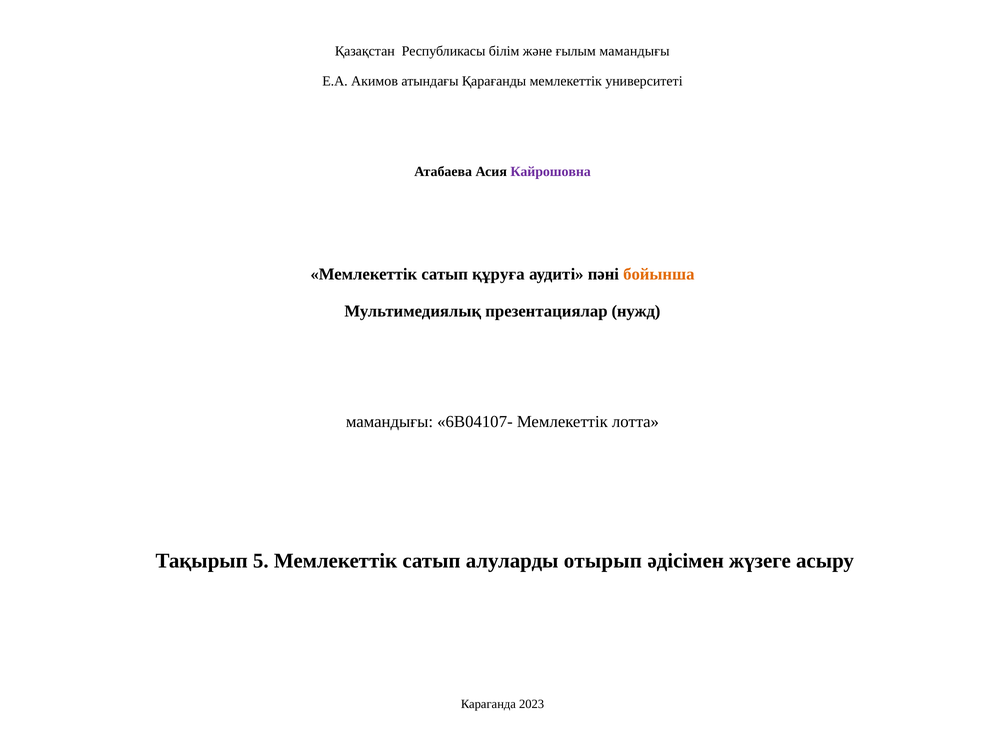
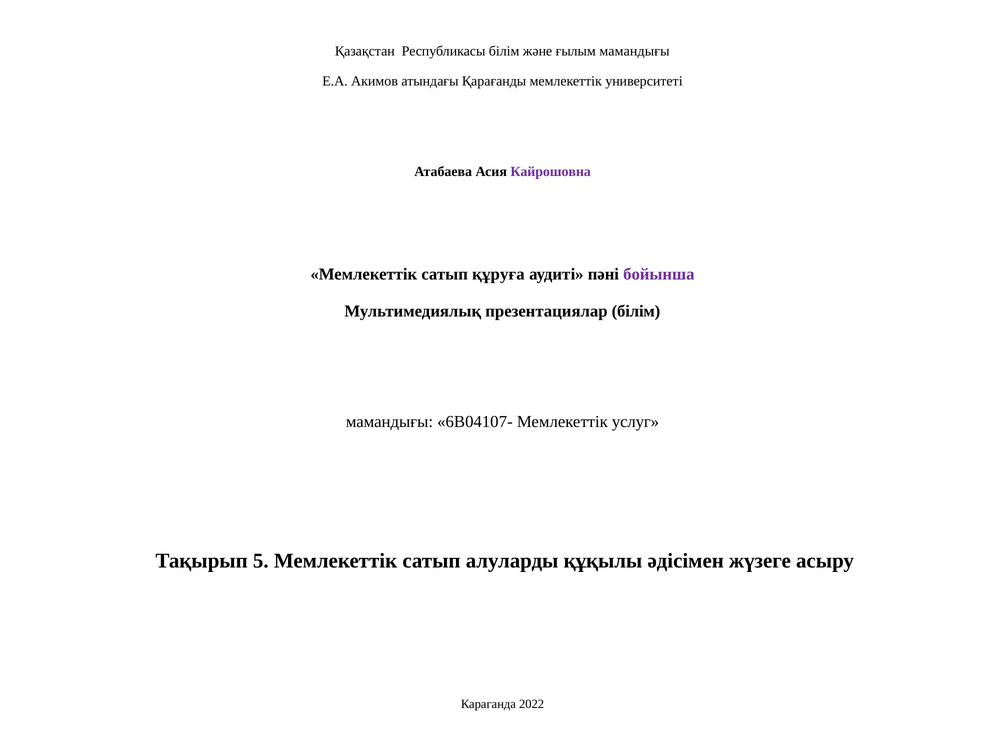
бойынша colour: orange -> purple (659, 274)
презентациялар нужд: нужд -> білім (636, 311)
лотта: лотта -> услуг (635, 421)
отырып: отырып -> құқылы (603, 560)
2023: 2023 -> 2022 (532, 704)
